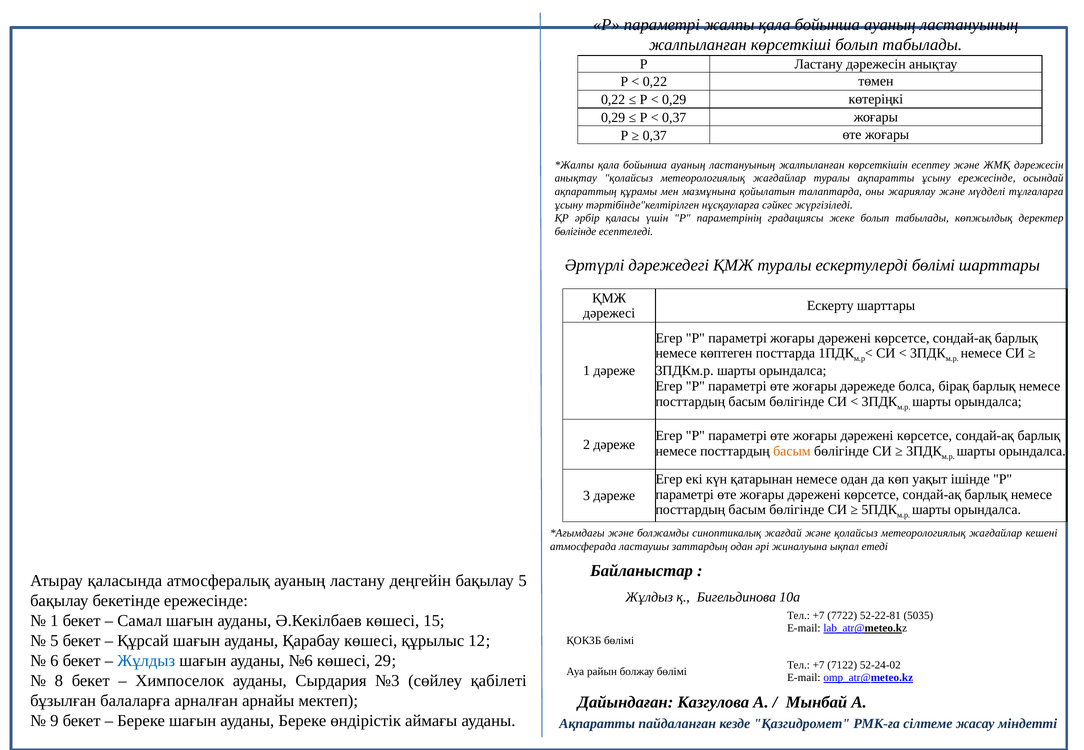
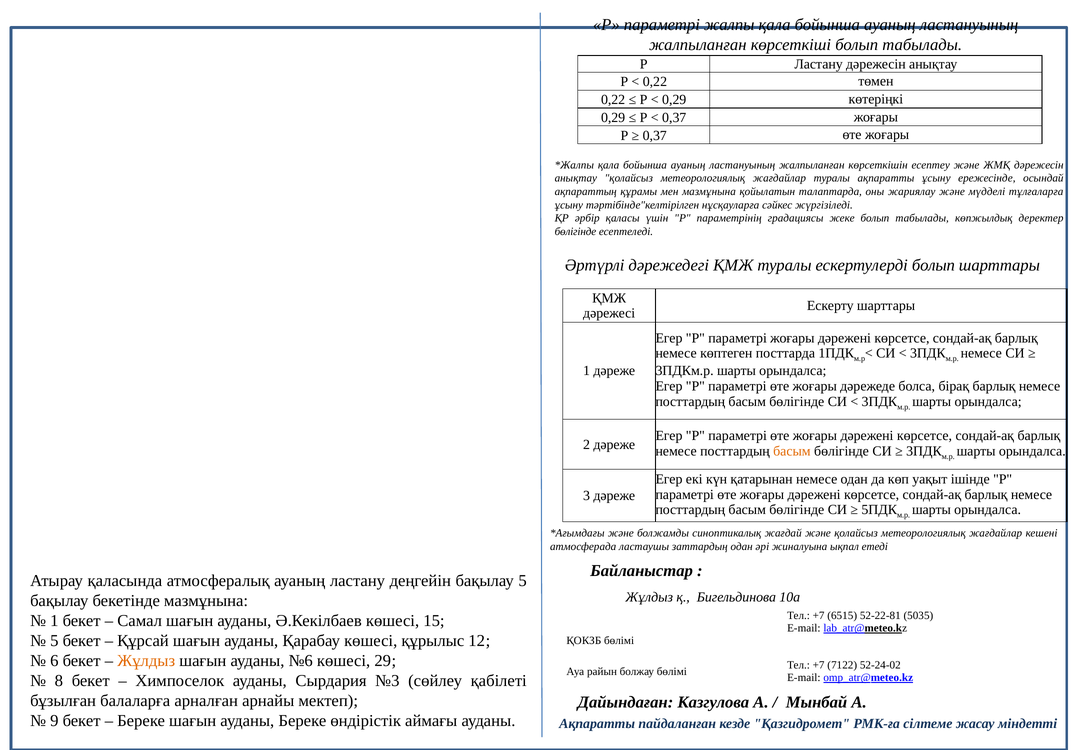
ескертулерді бөлімі: бөлімі -> болып (933, 266)
бекетінде ережесінде: ережесінде -> мазмұнына (206, 601)
7722: 7722 -> 6515 (842, 616)
Жұлдыз colour: blue -> orange (146, 661)
